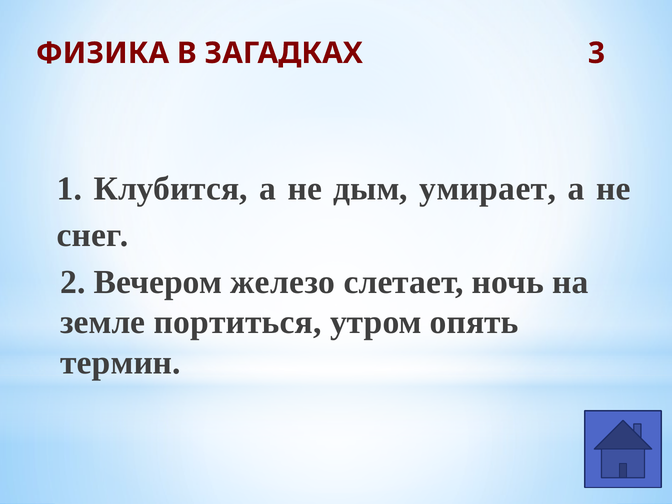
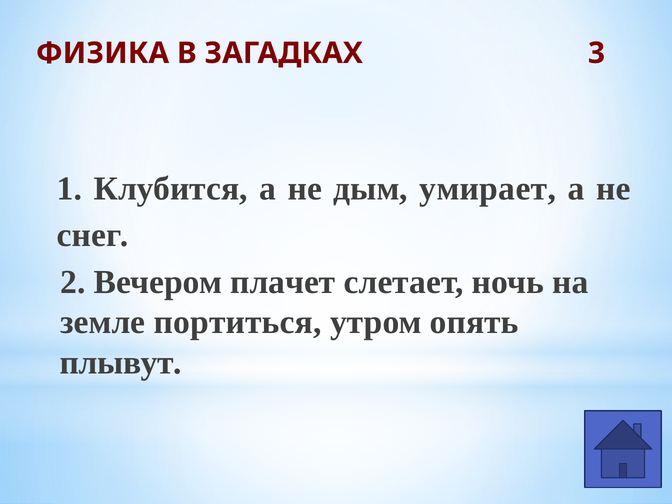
железо: железо -> плачет (283, 282)
термин: термин -> плывут (121, 363)
